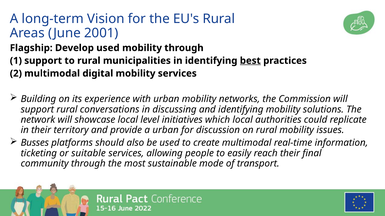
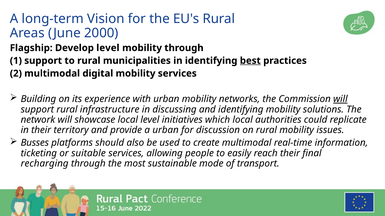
2001: 2001 -> 2000 (101, 33)
Develop used: used -> level (108, 48)
will underline: none -> present (340, 99)
conversations: conversations -> infrastructure (110, 110)
community: community -> recharging (45, 164)
